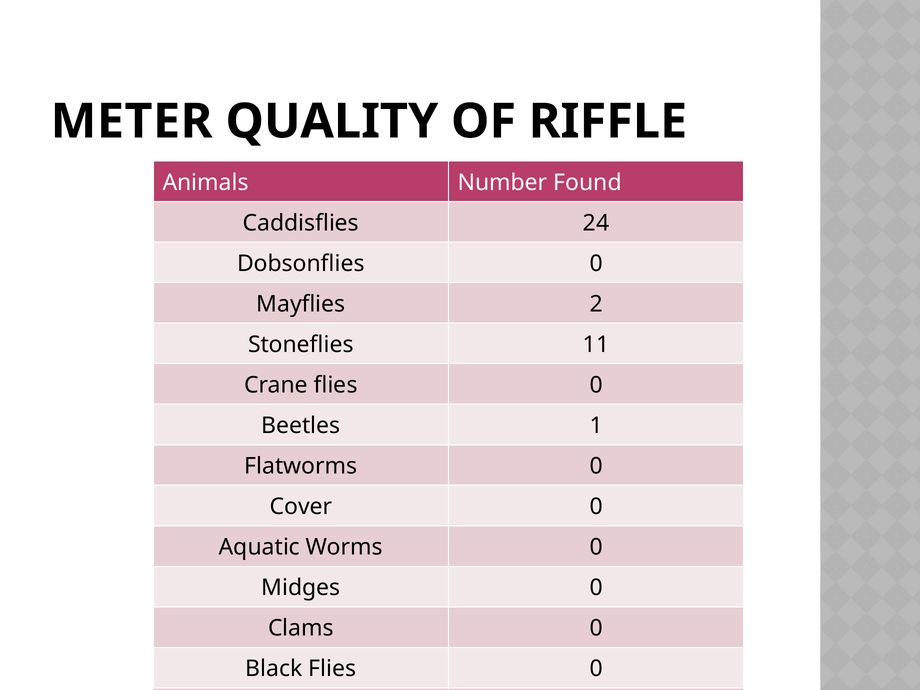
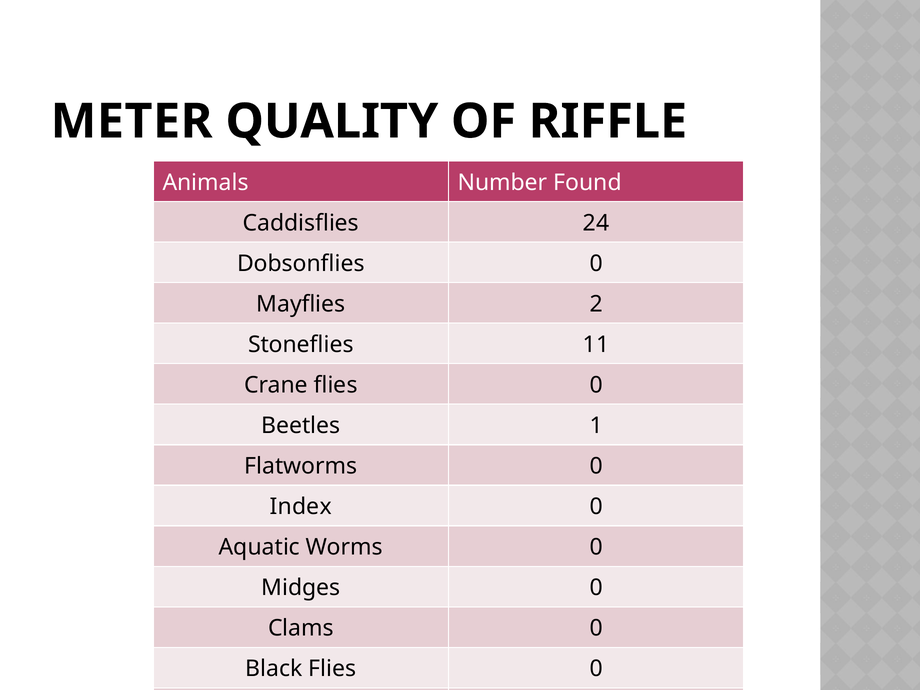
Cover: Cover -> Index (301, 507)
